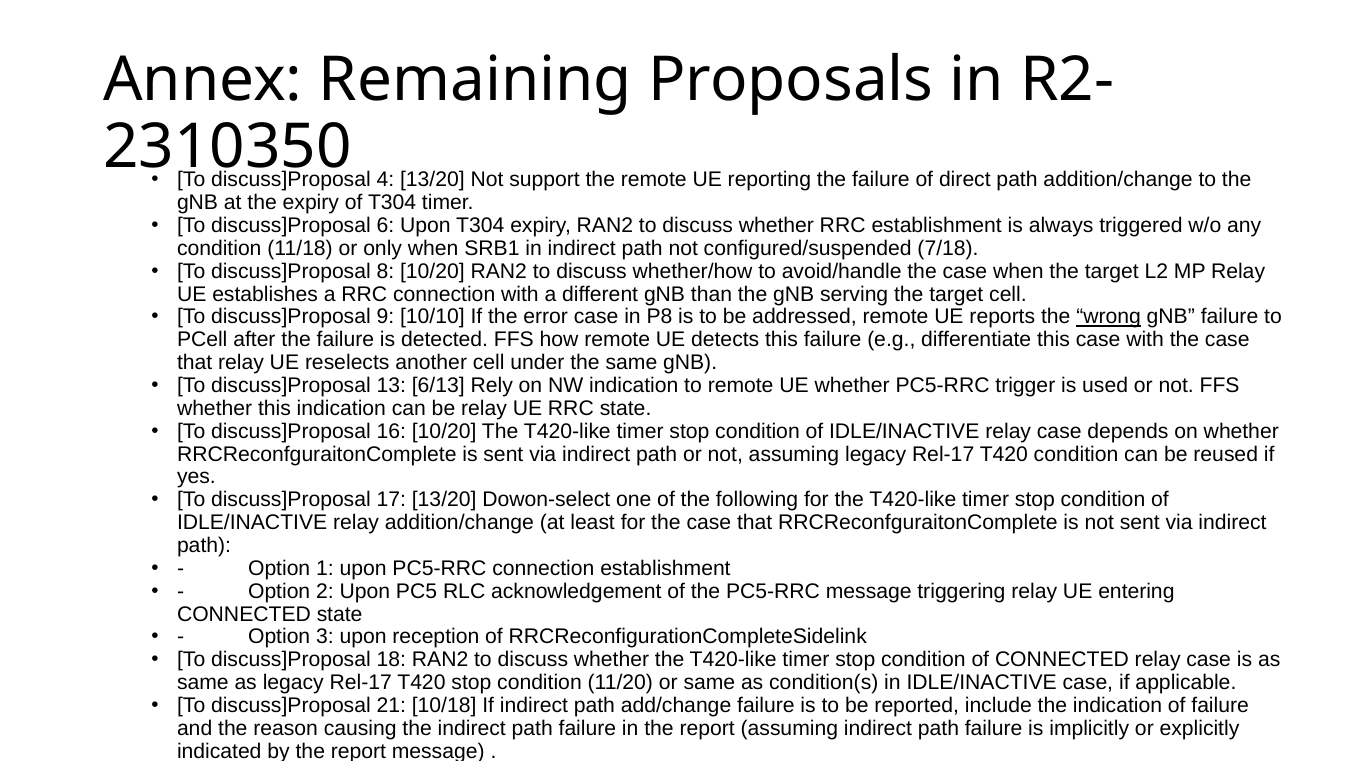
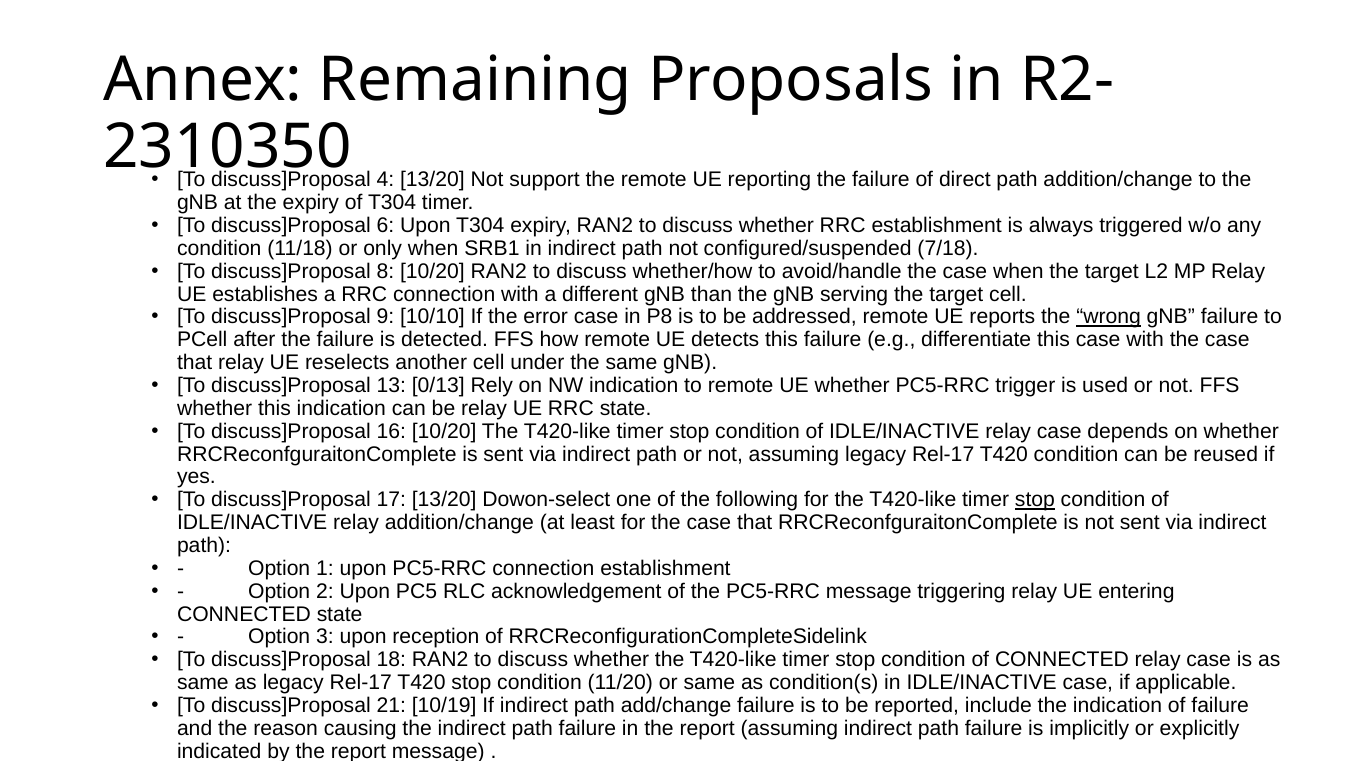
6/13: 6/13 -> 0/13 (438, 386)
stop underline: none -> present (1035, 500)
10/18: 10/18 -> 10/19 (444, 706)
